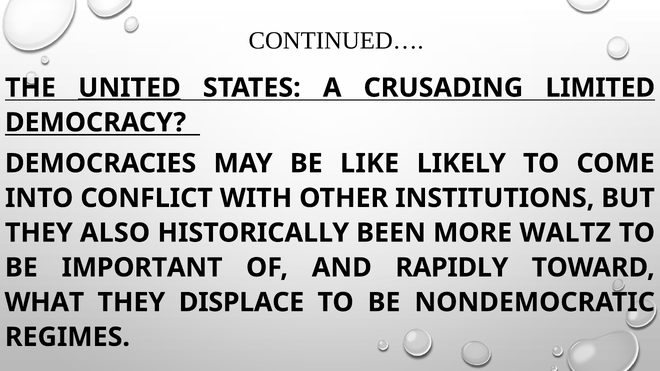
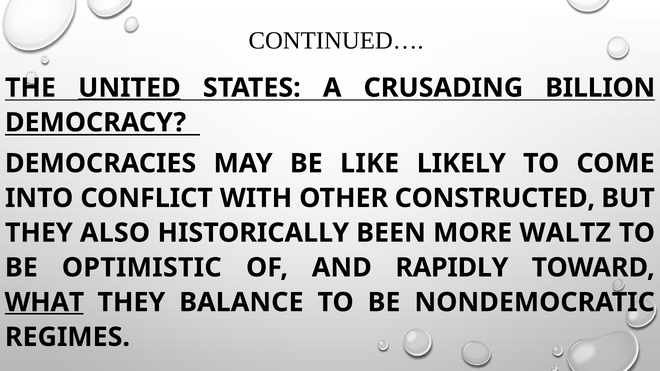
LIMITED: LIMITED -> BILLION (600, 88)
INSTITUTIONS: INSTITUTIONS -> CONSTRUCTED (495, 198)
IMPORTANT: IMPORTANT -> OPTIMISTIC (142, 268)
WHAT underline: none -> present (44, 303)
DISPLACE: DISPLACE -> BALANCE (241, 303)
